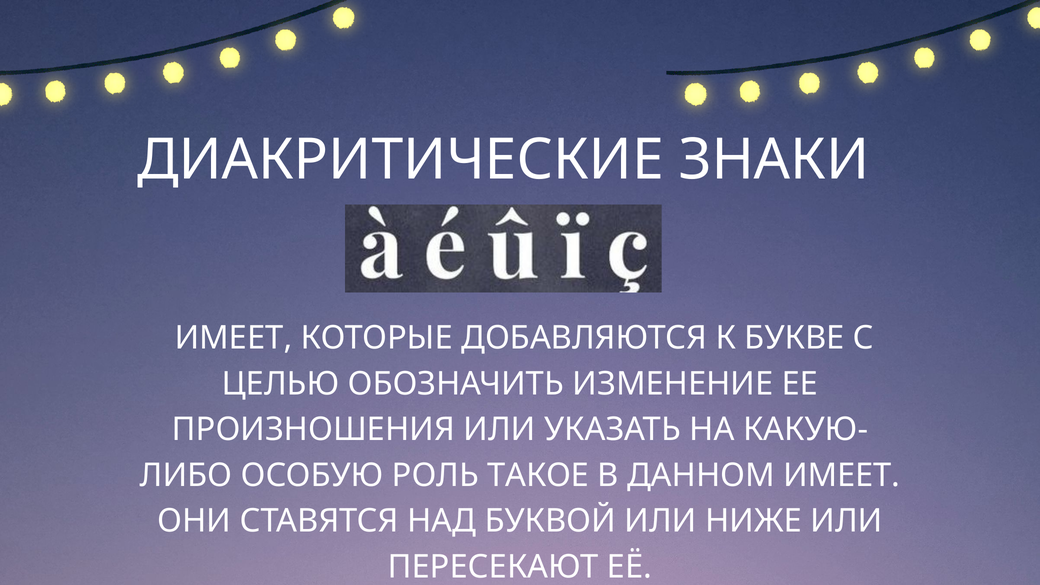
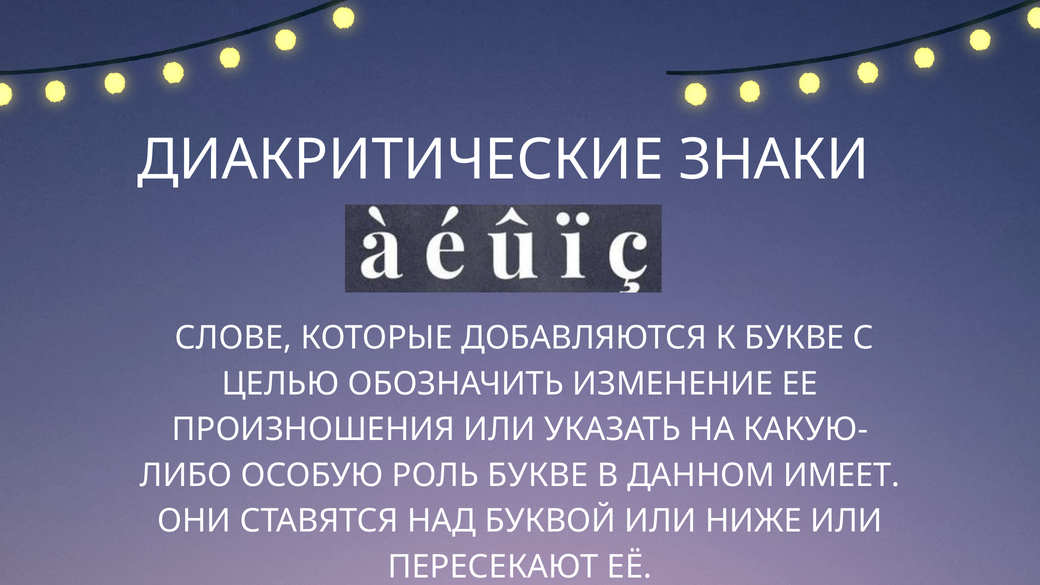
ИМЕЕТ: ИМЕЕТ -> СЛОВЕ (233, 338)
РОЛЬ ТАКОЕ: ТАКОЕ -> БУКВЕ (538, 475)
